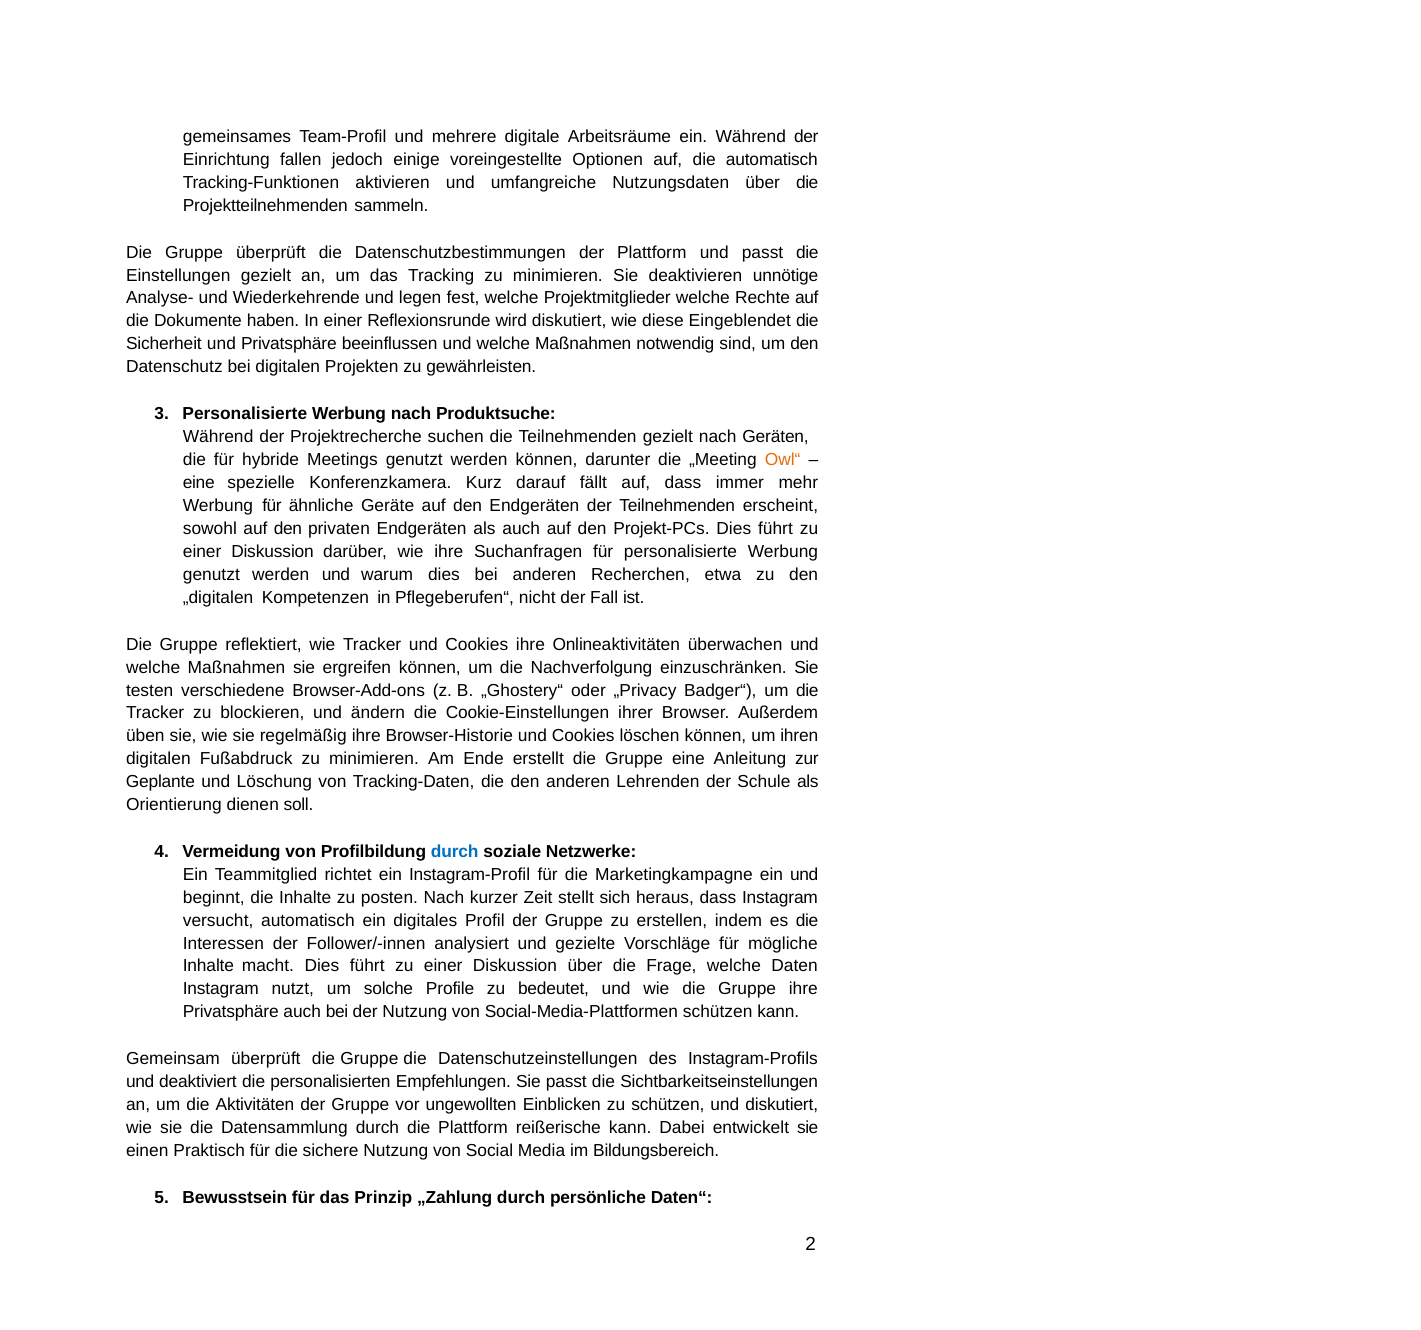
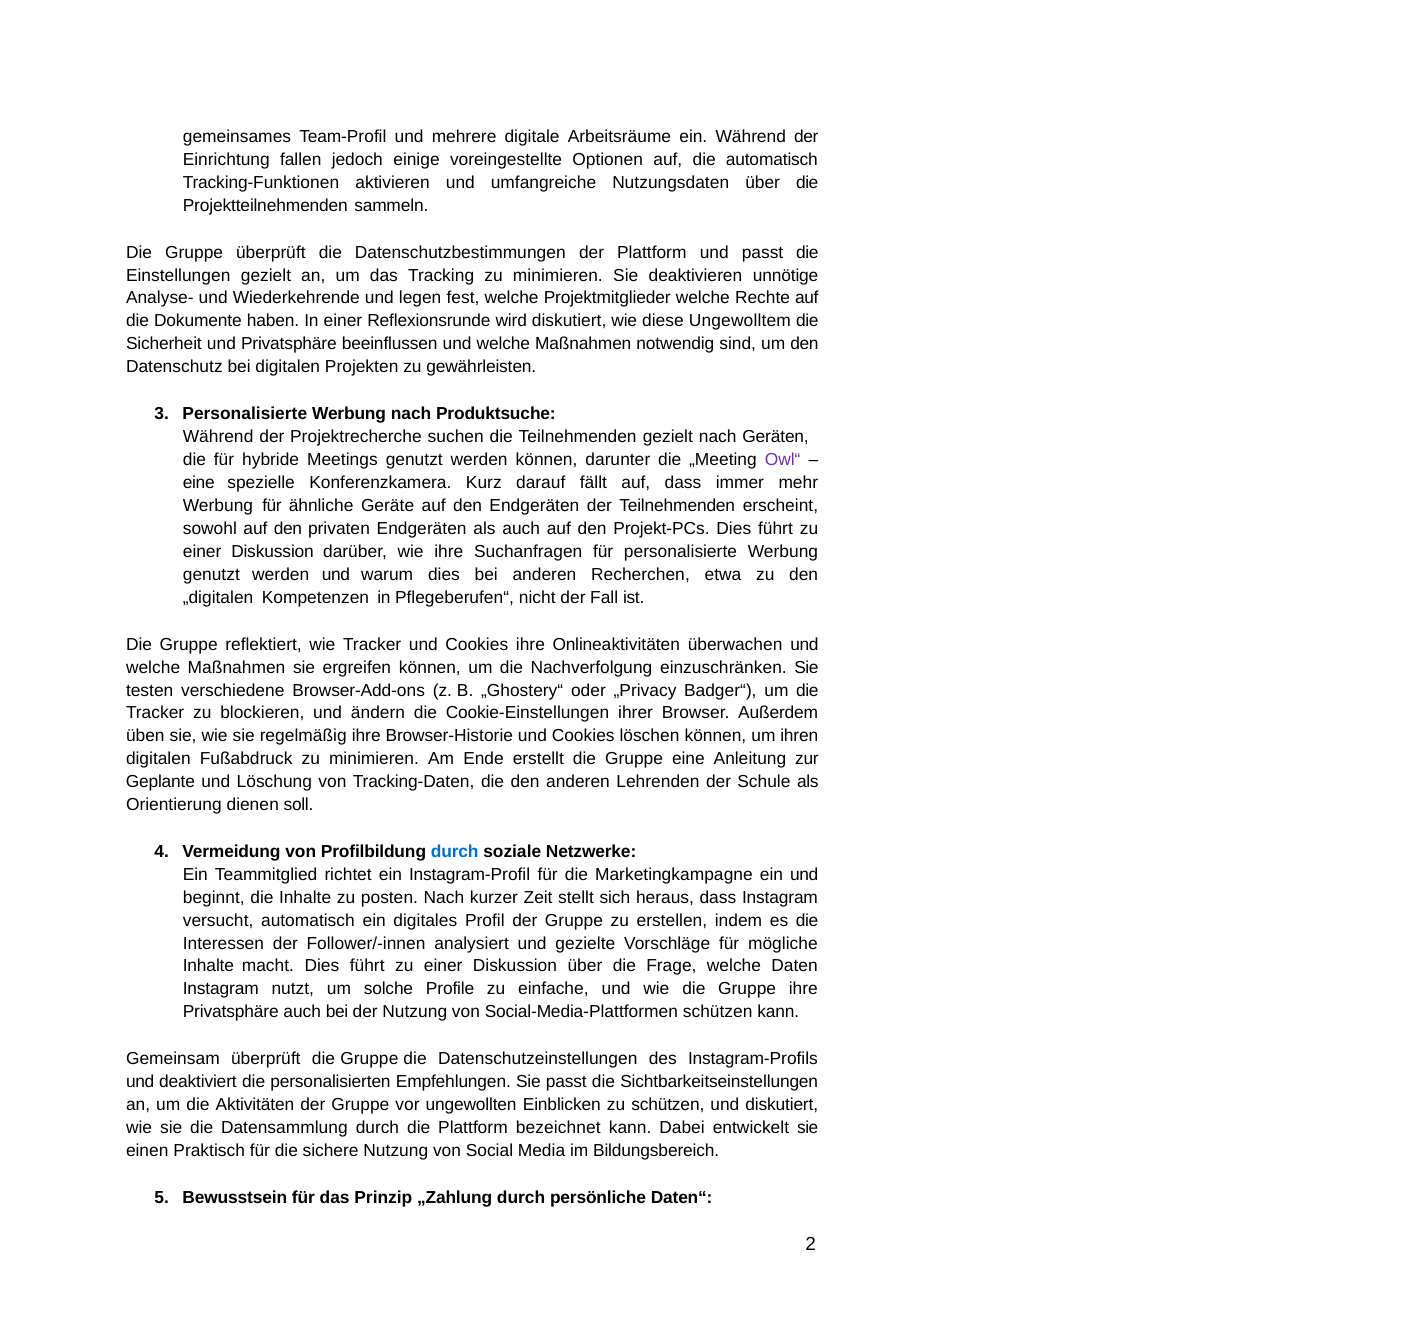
Eingeblendet: Eingeblendet -> Ungewolltem (740, 321)
Owl“ colour: orange -> purple (783, 460)
bedeutet: bedeutet -> einfache (553, 989)
reißerische: reißerische -> bezeichnet (558, 1127)
